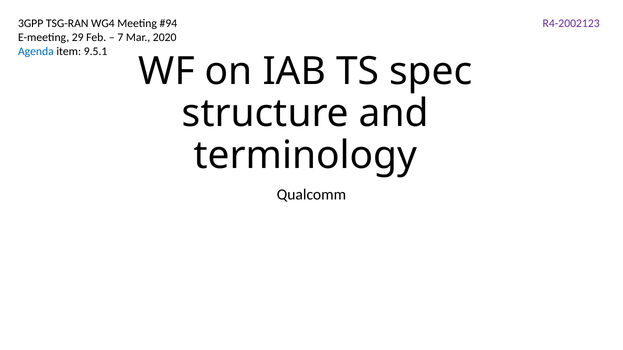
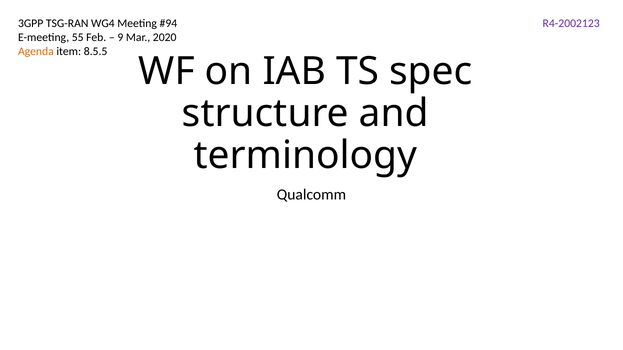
29: 29 -> 55 (78, 37)
7: 7 -> 9 (120, 37)
Agenda colour: blue -> orange (36, 51)
9.5.1: 9.5.1 -> 8.5.5 (96, 51)
